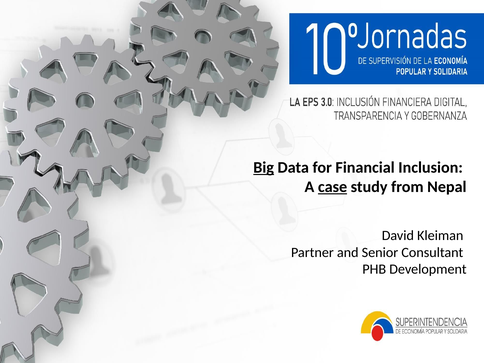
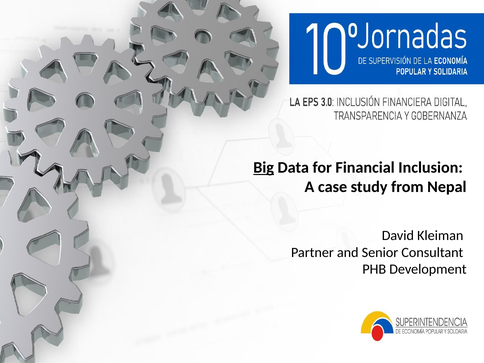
case underline: present -> none (333, 187)
